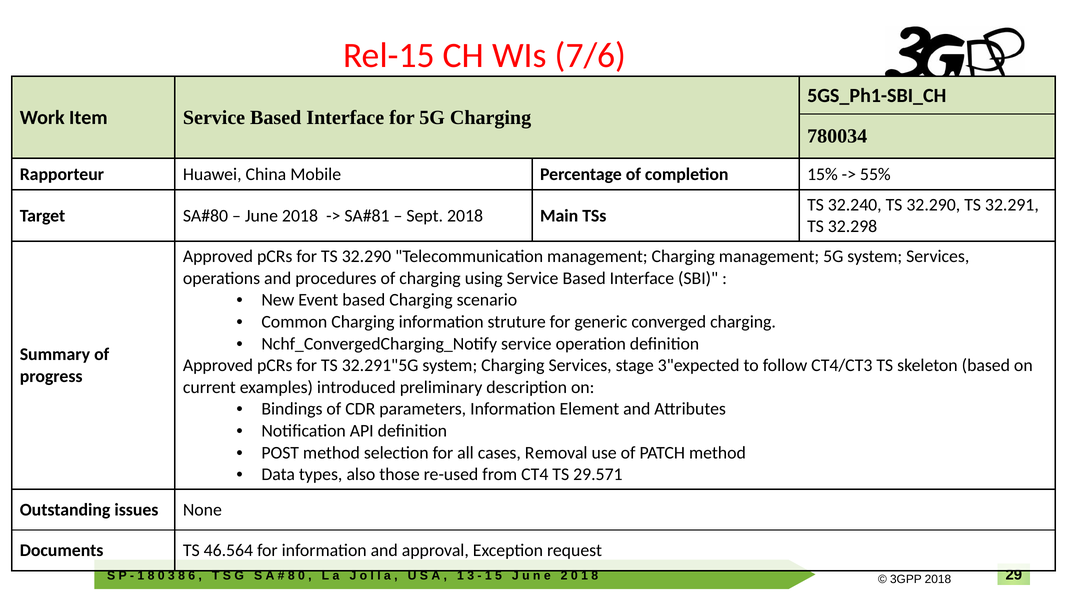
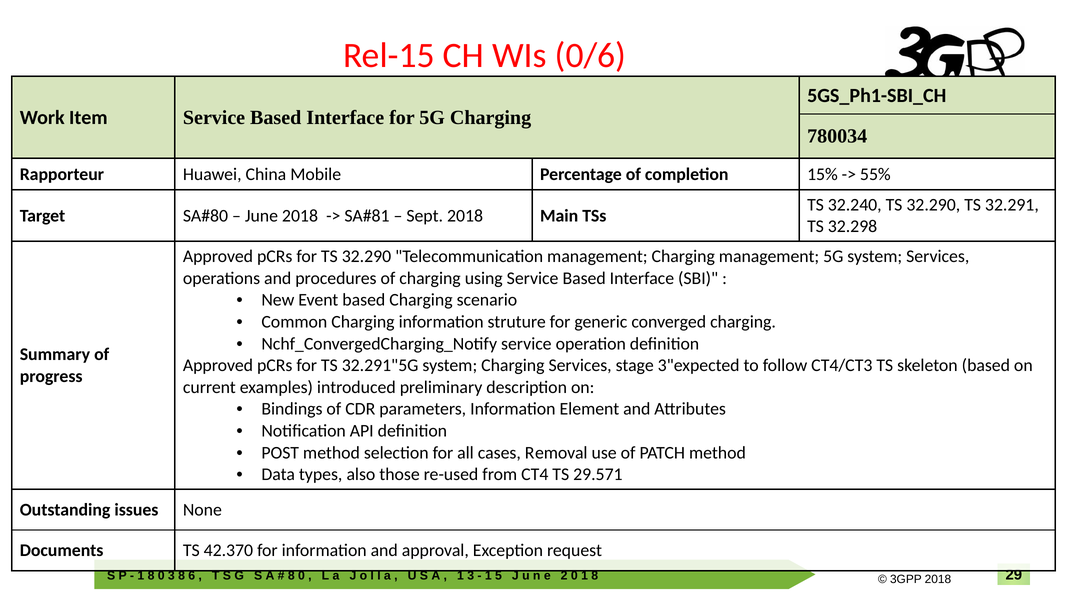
7/6: 7/6 -> 0/6 (590, 55)
46.564: 46.564 -> 42.370 (228, 550)
